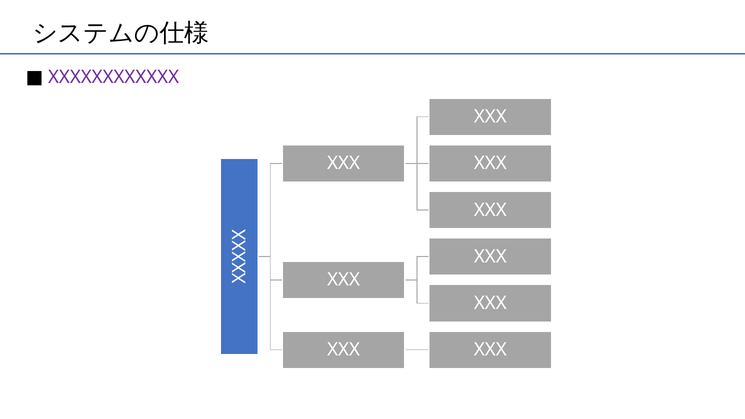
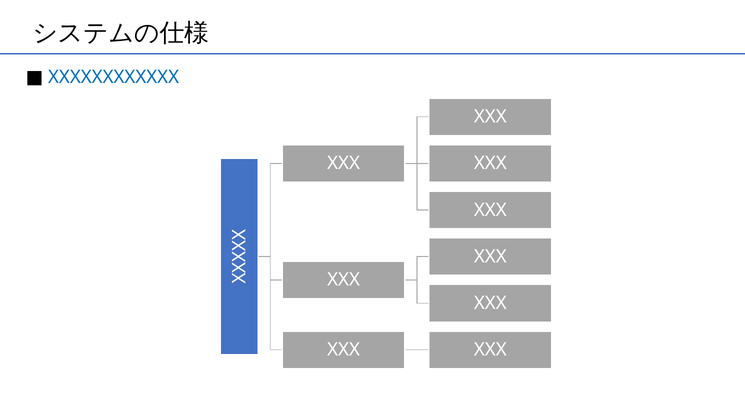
XXXXXXXXXXXX colour: purple -> blue (114, 77)
